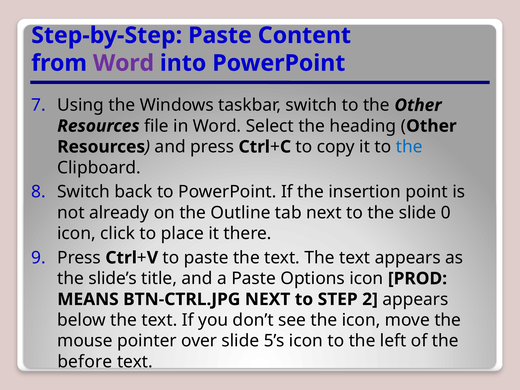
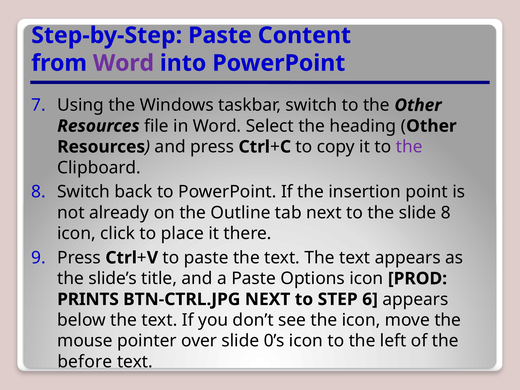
the colour: blue -> purple (409, 147)
slide 0: 0 -> 8 (446, 213)
MEANS: MEANS -> PRINTS (88, 299)
2: 2 -> 6 (370, 299)
5’s: 5’s -> 0’s (274, 341)
